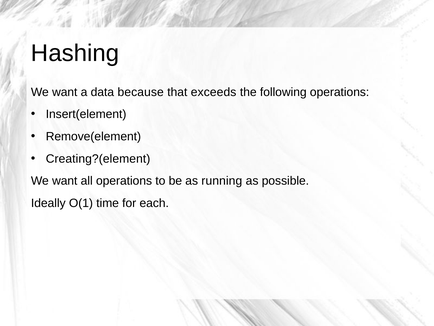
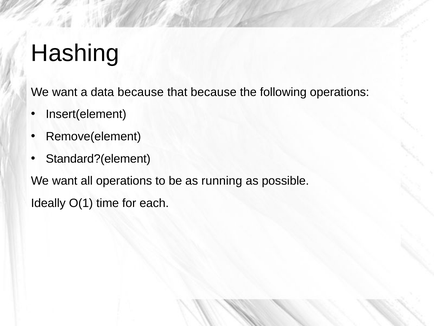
that exceeds: exceeds -> because (214, 92)
Creating?(element: Creating?(element -> Standard?(element (98, 158)
